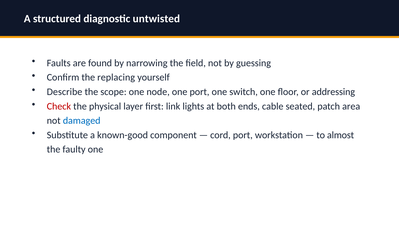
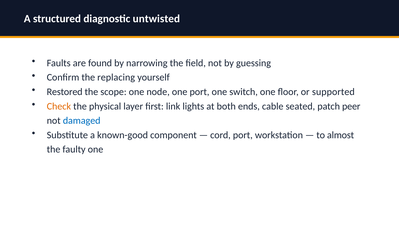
Describe: Describe -> Restored (65, 92)
addressing: addressing -> supported (333, 92)
Check colour: red -> orange (59, 106)
area: area -> peer (351, 106)
